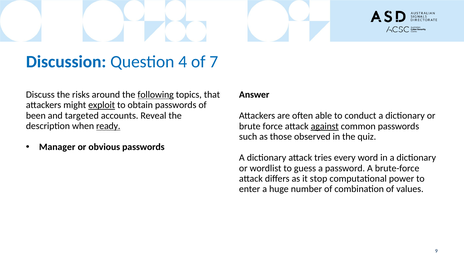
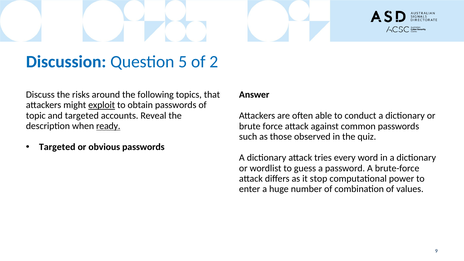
4: 4 -> 5 (183, 62)
7: 7 -> 2 (214, 62)
following underline: present -> none (156, 95)
been: been -> topic (36, 116)
against underline: present -> none (325, 126)
Manager: Manager -> Targeted (57, 147)
